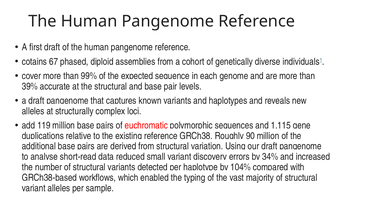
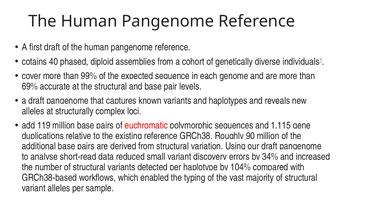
67: 67 -> 40 (54, 62)
39%: 39% -> 69% (30, 86)
